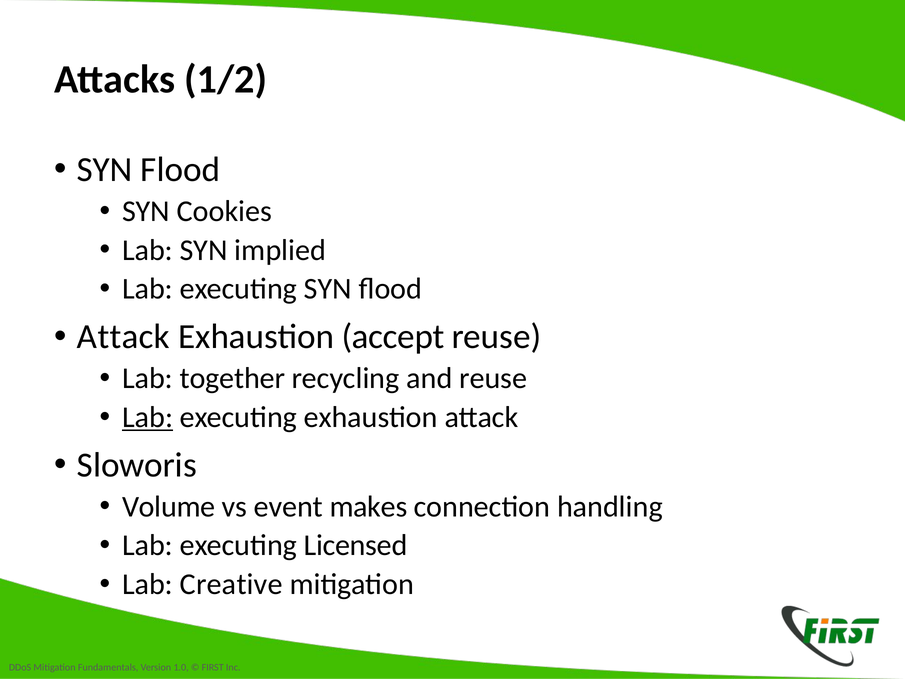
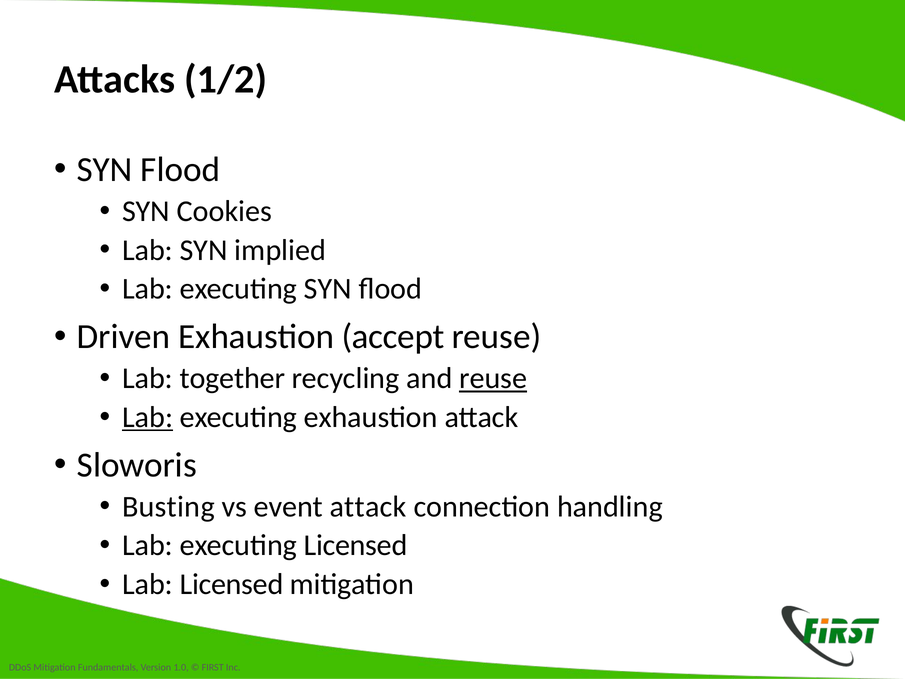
Attack: Attack -> Driven (124, 337)
reuse underline: none -> present (493, 378)
Volume: Volume -> Busting (168, 506)
event makes: makes -> attack (368, 506)
Lab Creative: Creative -> Licensed (232, 584)
